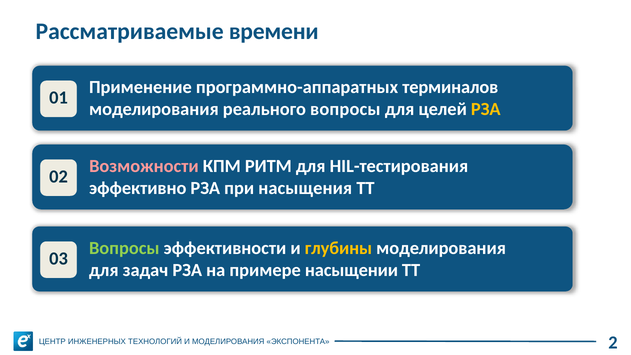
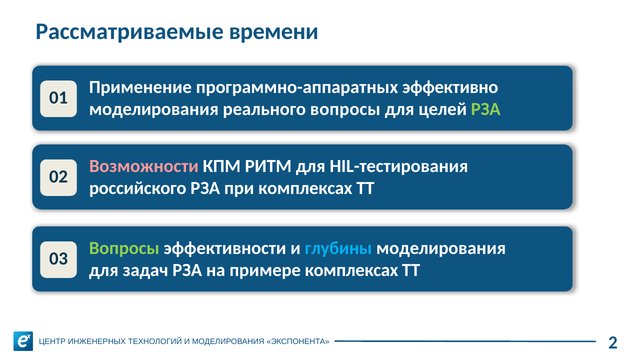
терминалов: терминалов -> эффективно (450, 87)
РЗА colour: yellow -> light green (486, 109)
эффективно: эффективно -> российского (138, 188)
при насыщения: насыщения -> комплексах (305, 188)
глубины colour: yellow -> light blue (338, 248)
примере насыщении: насыщении -> комплексах (352, 270)
